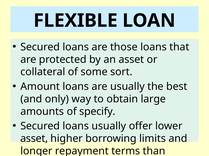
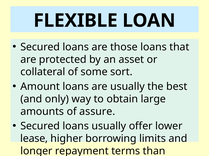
specify: specify -> assure (97, 112)
asset: asset -> lease (34, 139)
